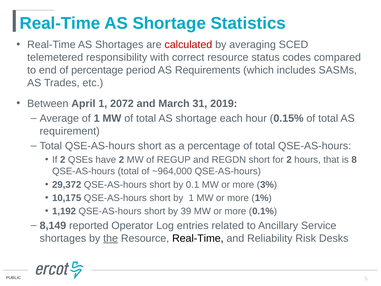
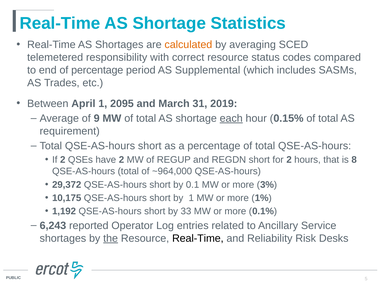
calculated colour: red -> orange (188, 45)
Requirements: Requirements -> Supplemental (208, 70)
2072: 2072 -> 2095 (122, 103)
of 1: 1 -> 9 (97, 118)
each underline: none -> present (231, 118)
39: 39 -> 33 (186, 211)
8,149: 8,149 -> 6,243 (53, 225)
